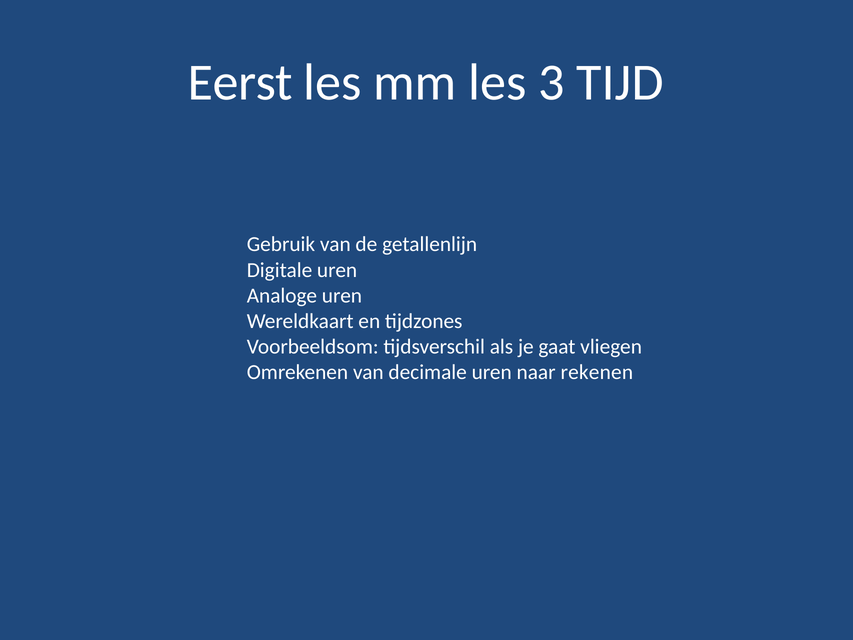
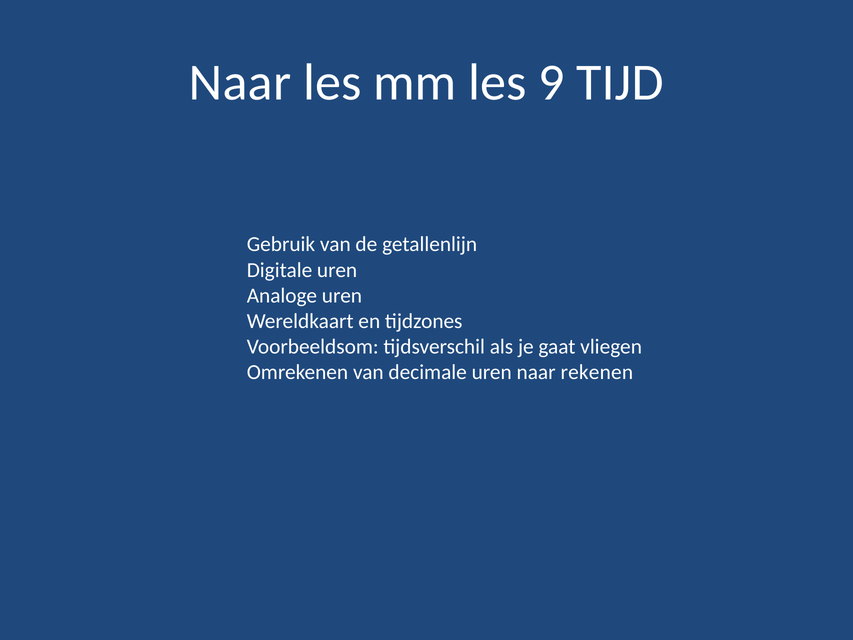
Eerst: Eerst -> Naar (240, 83)
3: 3 -> 9 (551, 83)
